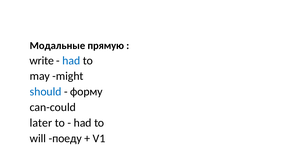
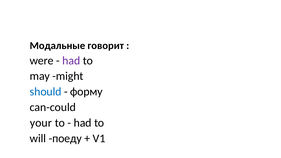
прямую: прямую -> говорит (106, 46)
write: write -> were (42, 61)
had colour: blue -> purple (71, 61)
later: later -> your (41, 123)
